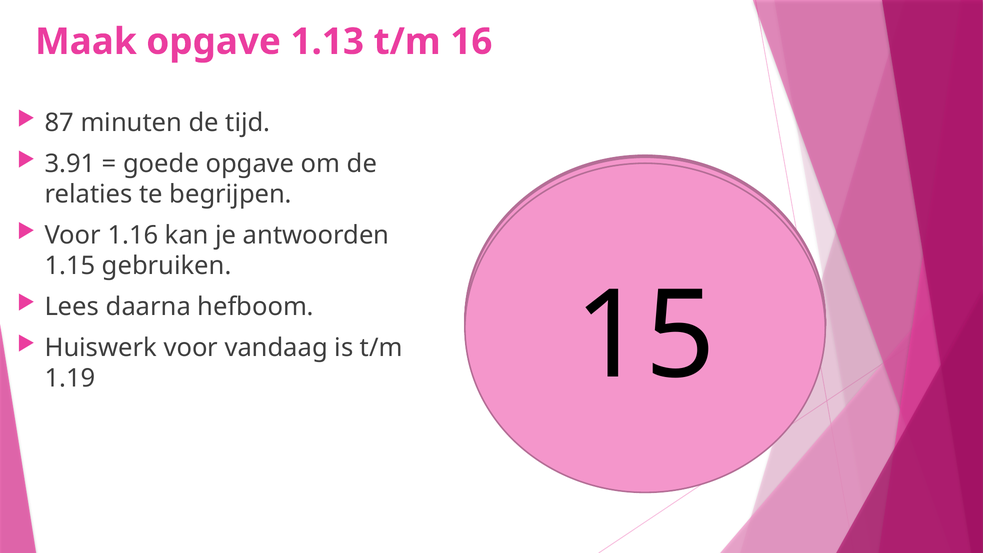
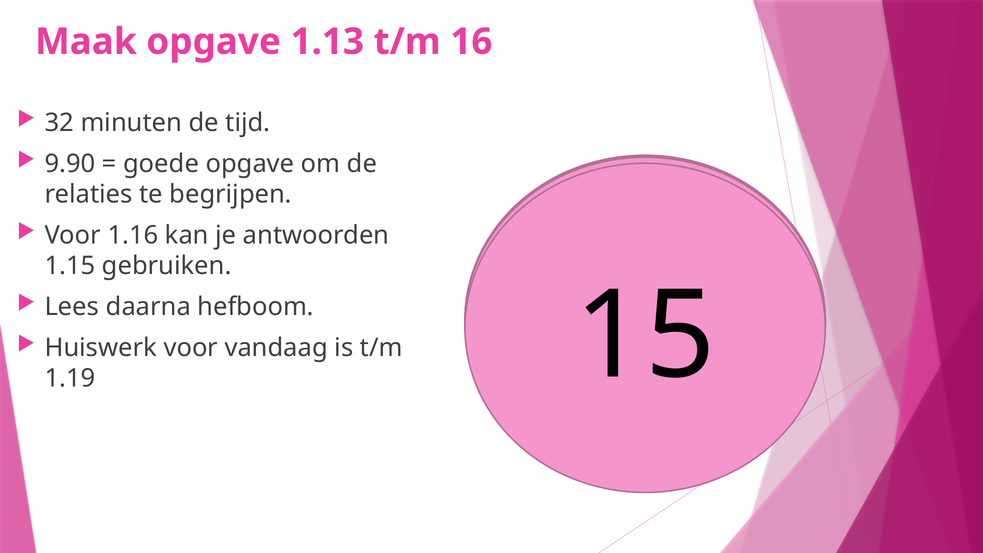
87: 87 -> 32 (59, 123)
3.91: 3.91 -> 9.90 (70, 164)
